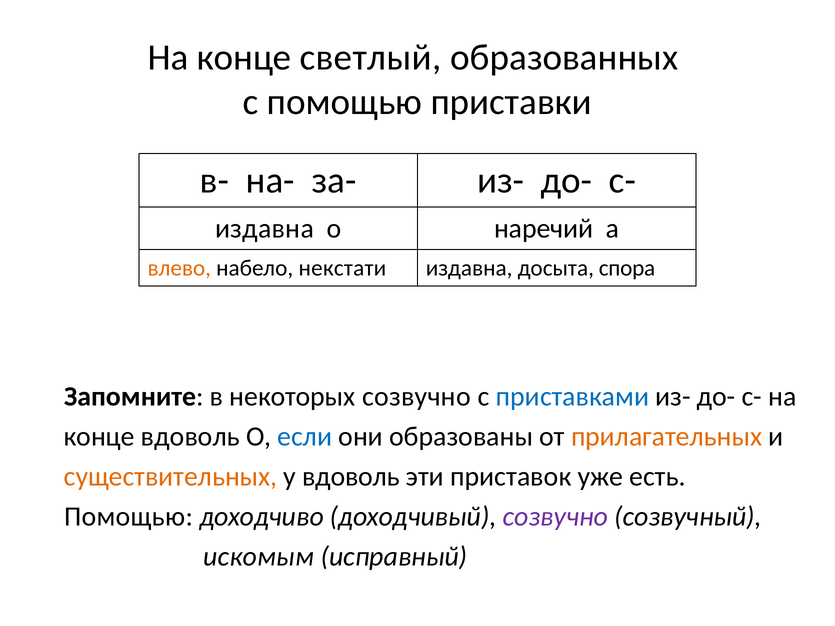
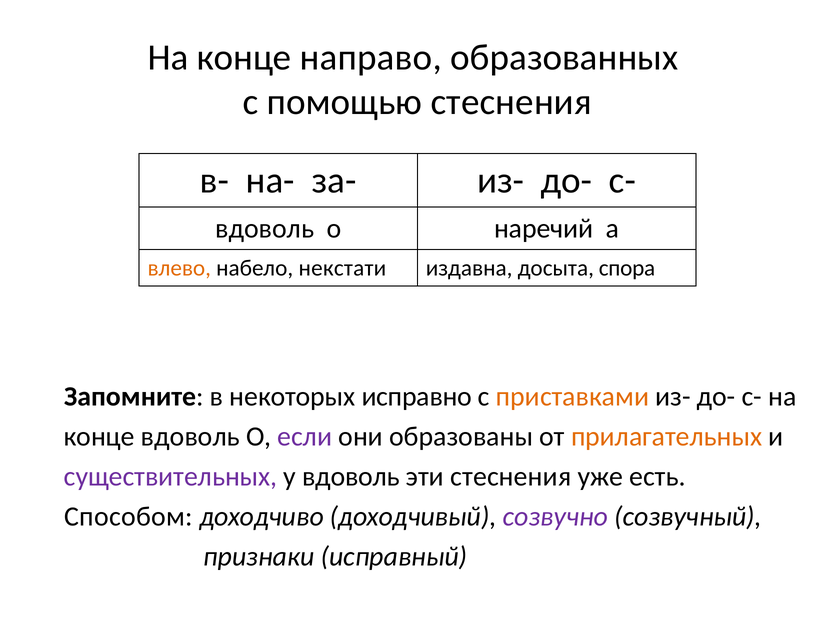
светлый: светлый -> направо (371, 58)
помощью приставки: приставки -> стеснения (511, 102)
издавна: издавна -> вдоволь (265, 228)
некоторых созвучно: созвучно -> исправно (417, 397)
приставками colour: blue -> orange (573, 397)
если colour: blue -> purple (305, 437)
существительных colour: orange -> purple (171, 477)
эти приставок: приставок -> стеснения (511, 477)
Помощью: Помощью -> Способом (129, 517)
искомым: искомым -> признаки (259, 557)
